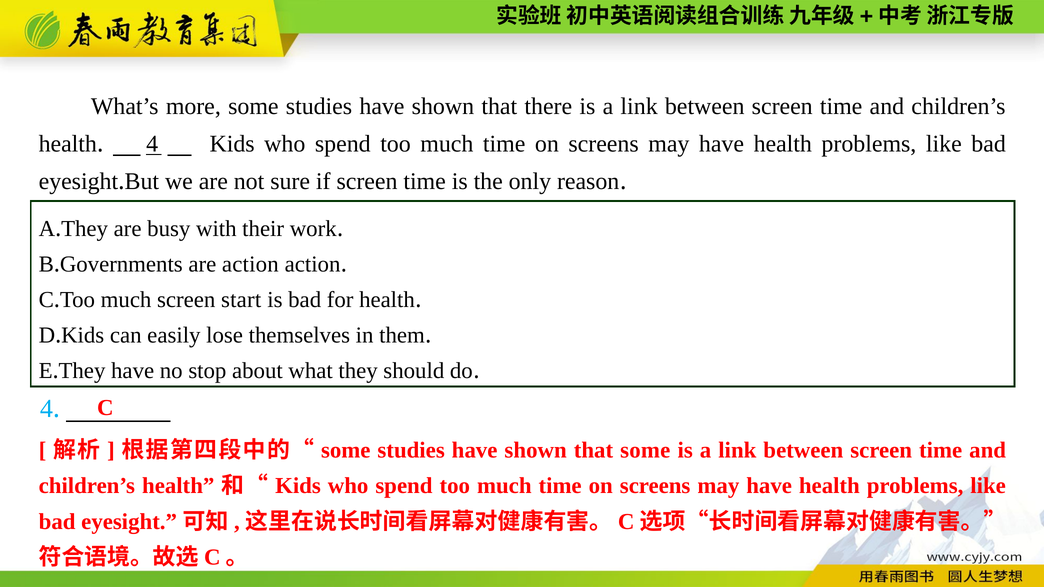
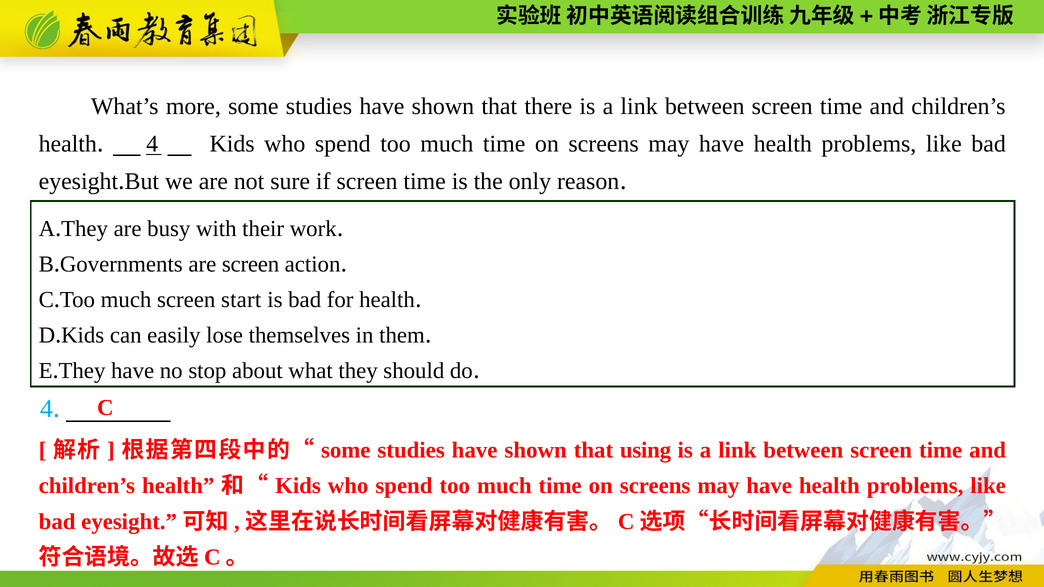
are action: action -> screen (251, 264)
that some: some -> using (645, 451)
